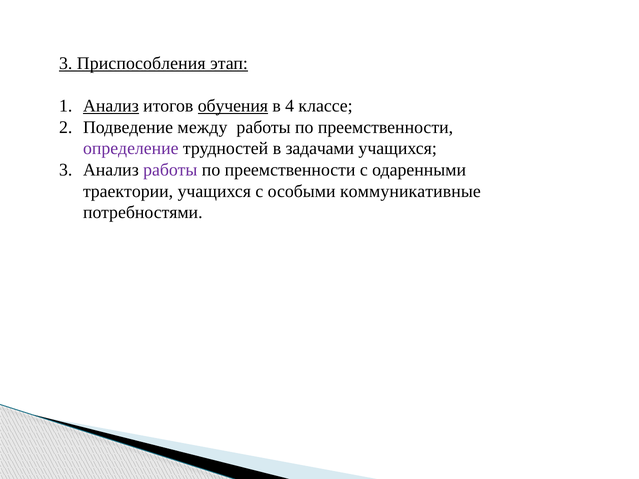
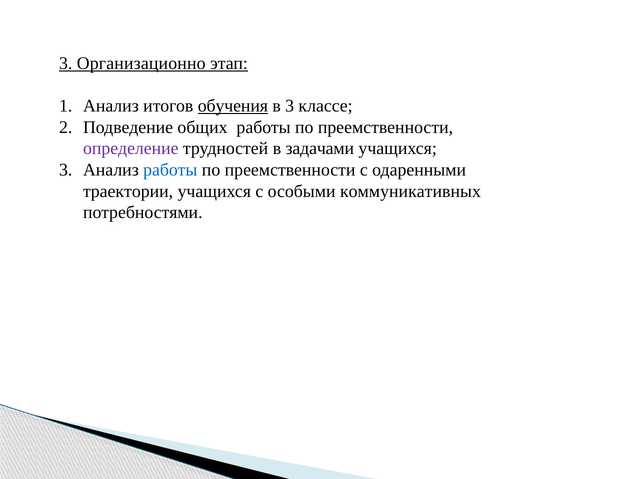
Приспособления: Приспособления -> Организационно (141, 63)
Анализ underline: present -> none (111, 106)
в 4: 4 -> 3 (290, 106)
между: между -> общих (203, 127)
работы colour: purple -> blue (170, 170)
коммуникативные: коммуникативные -> коммуникативных (410, 191)
